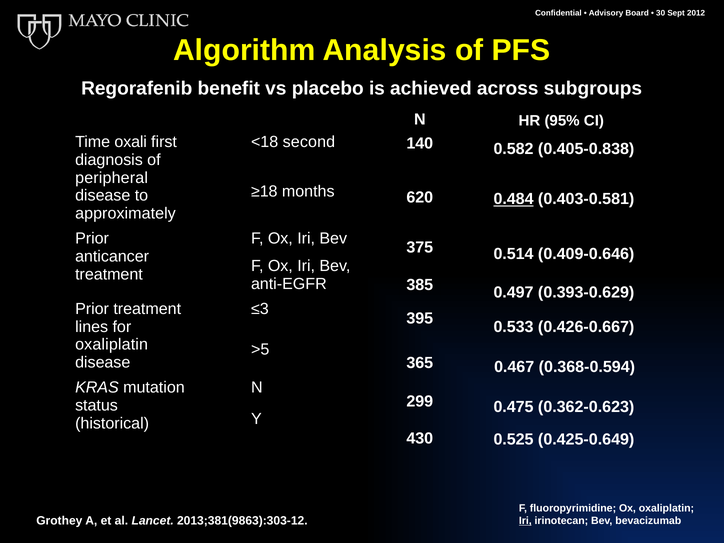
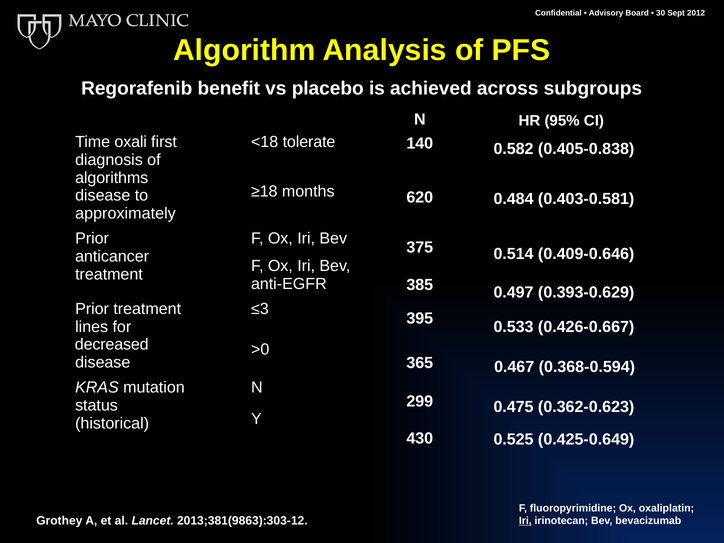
second: second -> tolerate (309, 142)
peripheral: peripheral -> algorithms (112, 178)
0.484 underline: present -> none (514, 199)
oxaliplatin: oxaliplatin -> decreased (112, 345)
>5: >5 -> >0 (260, 349)
